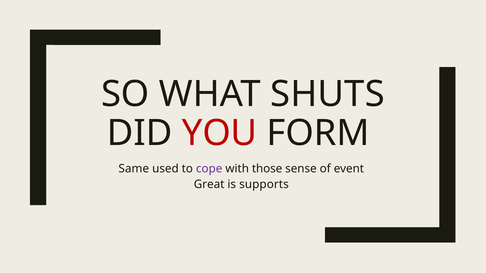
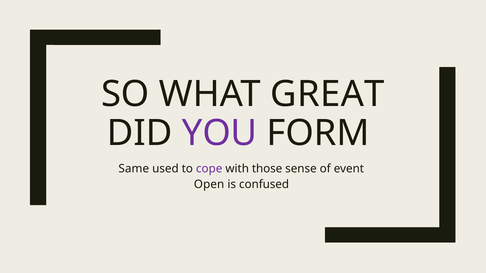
SHUTS: SHUTS -> GREAT (327, 94)
YOU colour: red -> purple (220, 133)
Great: Great -> Open (209, 185)
supports: supports -> confused (264, 185)
